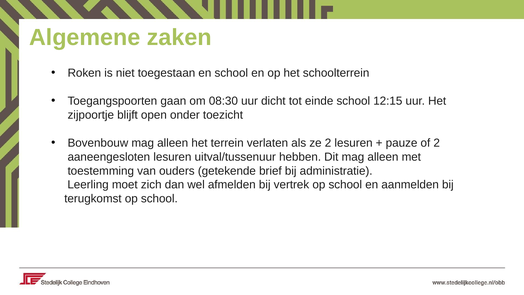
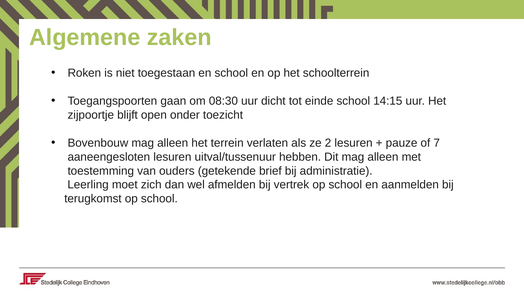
12:15: 12:15 -> 14:15 (388, 101)
of 2: 2 -> 7 (437, 143)
